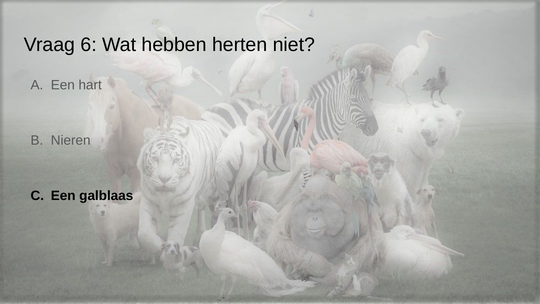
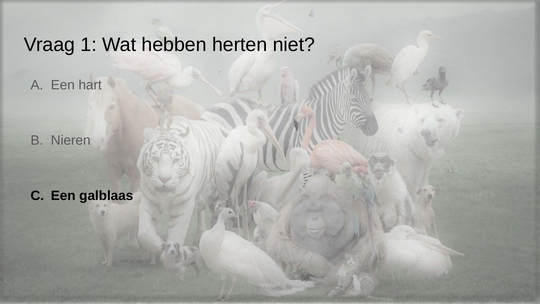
6: 6 -> 1 (89, 45)
